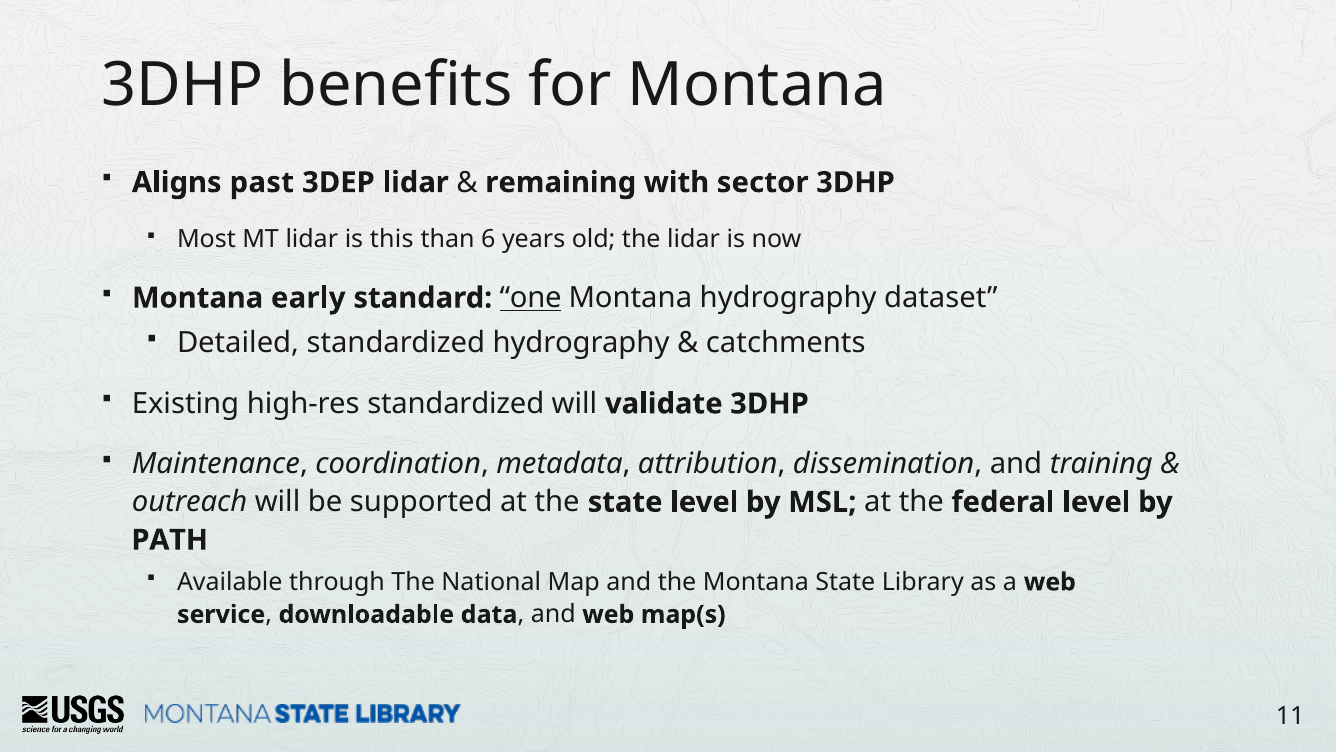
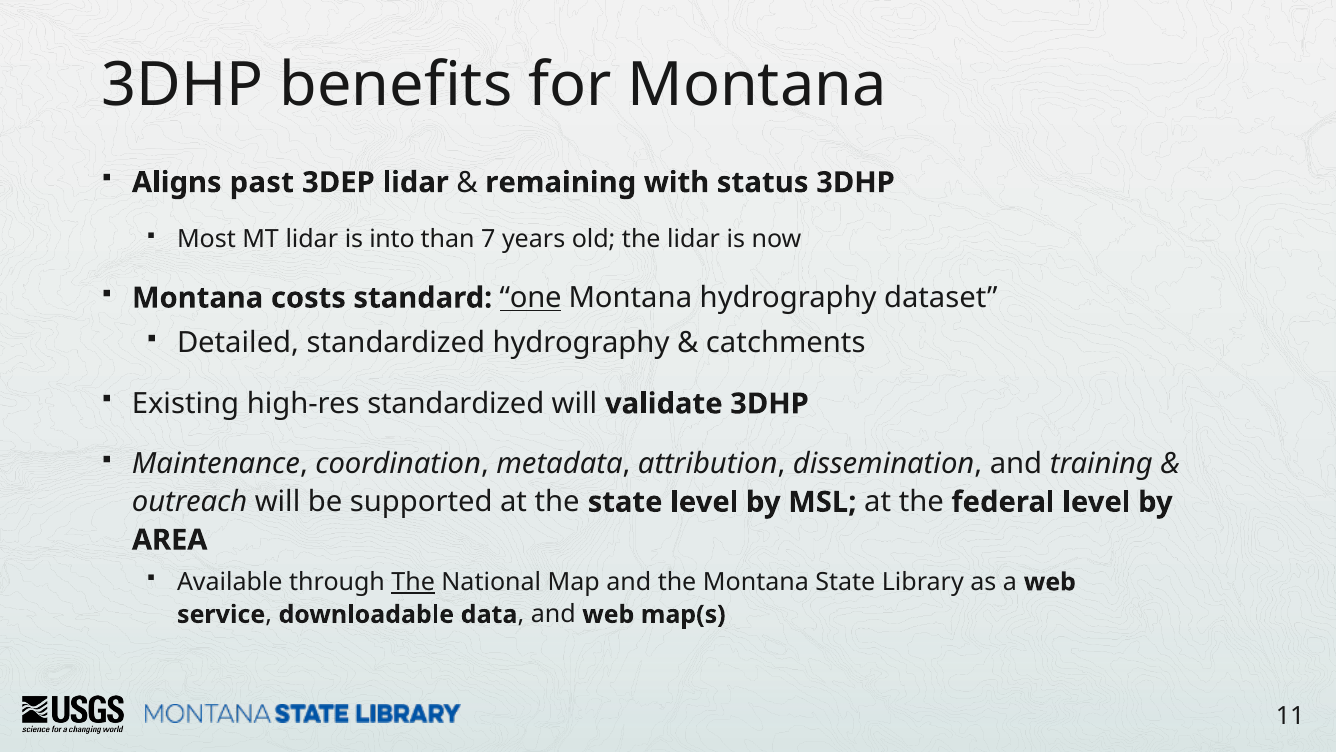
sector: sector -> status (763, 182)
this: this -> into (392, 240)
6: 6 -> 7 (488, 240)
early: early -> costs (308, 298)
PATH: PATH -> AREA (170, 540)
The underline: none -> present (413, 582)
